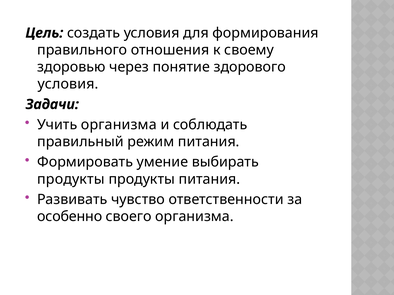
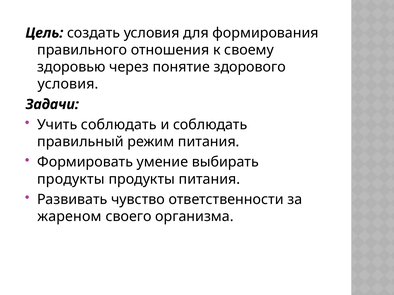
Учить организма: организма -> соблюдать (119, 125)
особенно: особенно -> жареном (70, 217)
